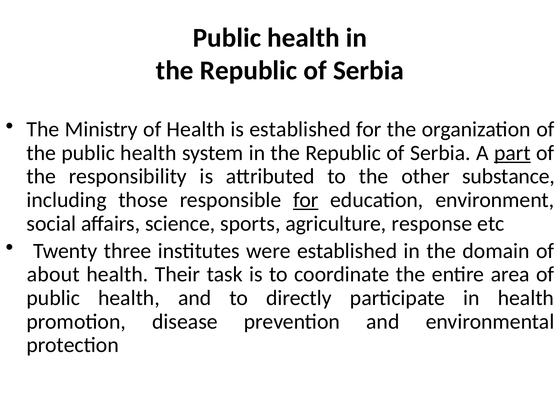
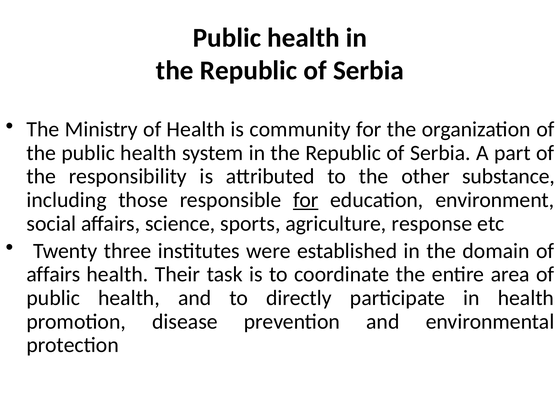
is established: established -> community (300, 129)
part underline: present -> none (512, 153)
about: about -> affairs (53, 274)
